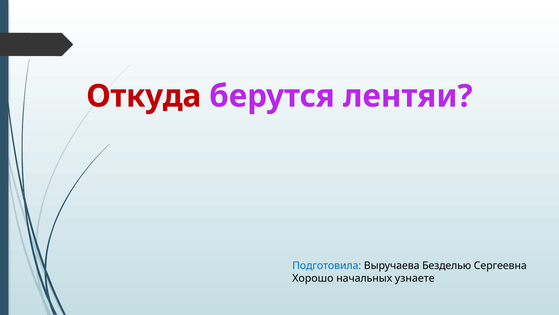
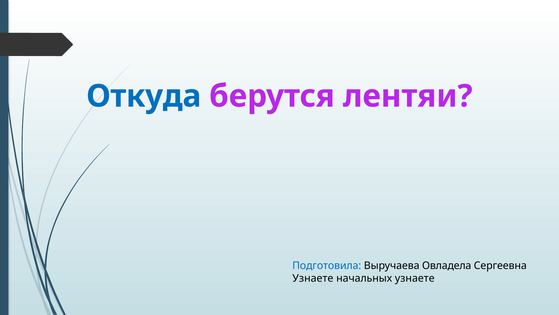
Откуда colour: red -> blue (144, 96)
Безделью: Безделью -> Овладела (447, 265)
Хорошо: Хорошо -> Узнаете (313, 278)
